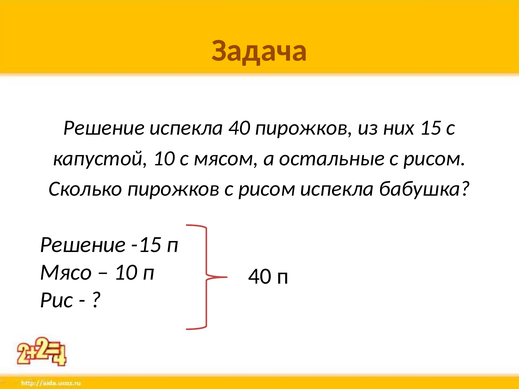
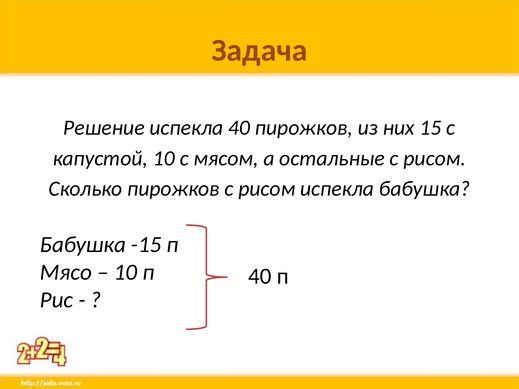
Решение: Решение -> Бабушка (83, 245)
